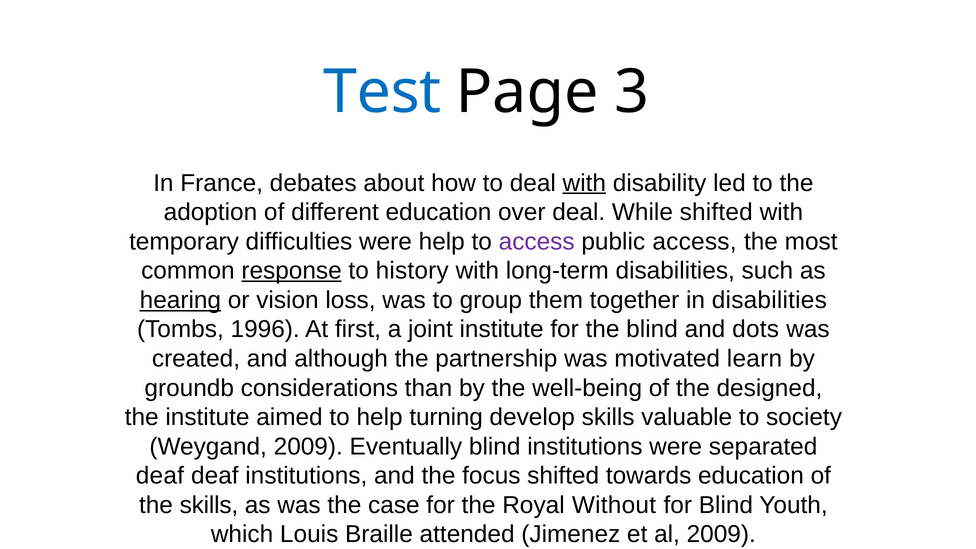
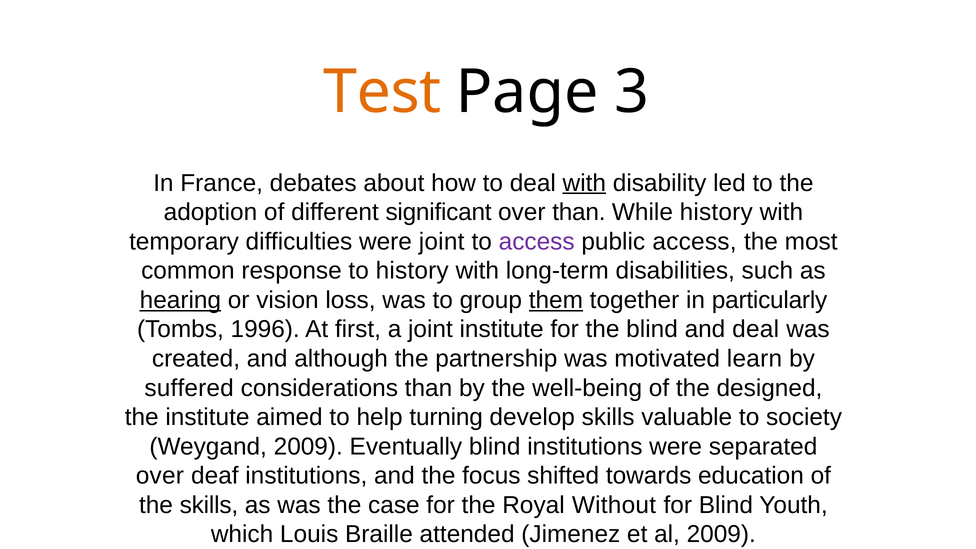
Test colour: blue -> orange (382, 92)
different education: education -> significant (439, 212)
over deal: deal -> than (579, 212)
While shifted: shifted -> history (716, 212)
were help: help -> joint (442, 242)
response underline: present -> none (292, 271)
them underline: none -> present (556, 300)
in disabilities: disabilities -> particularly (770, 300)
and dots: dots -> deal (756, 329)
groundb: groundb -> suffered (189, 388)
deaf: deaf -> over (160, 476)
